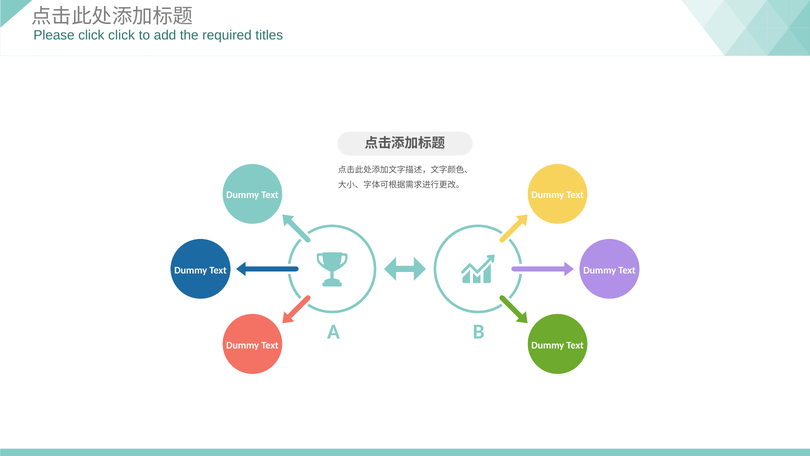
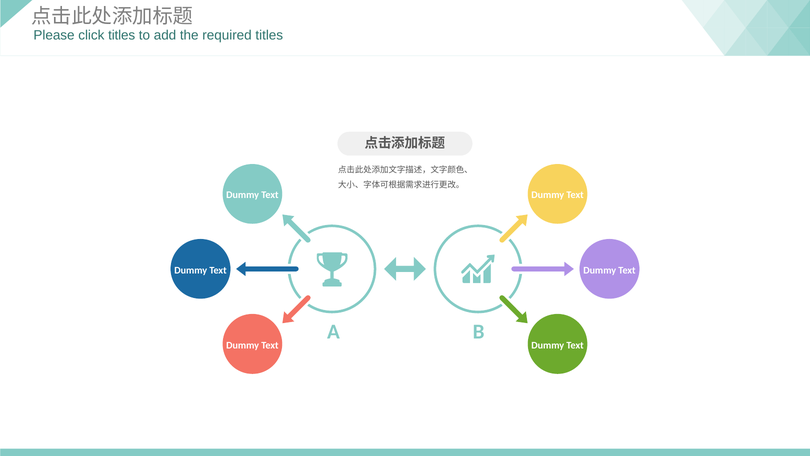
click click: click -> titles (122, 35)
